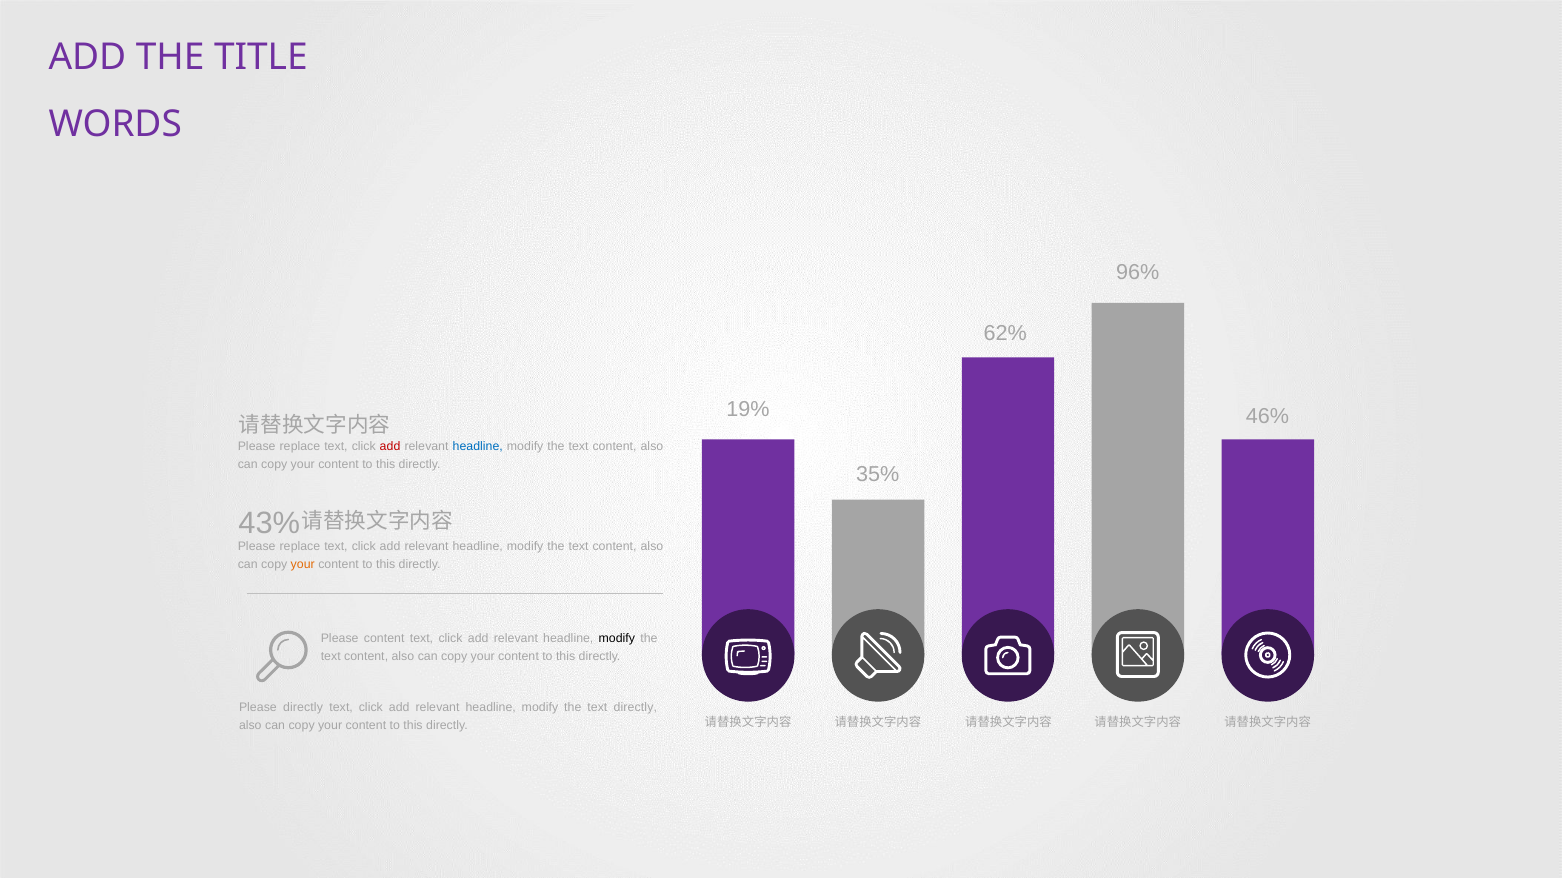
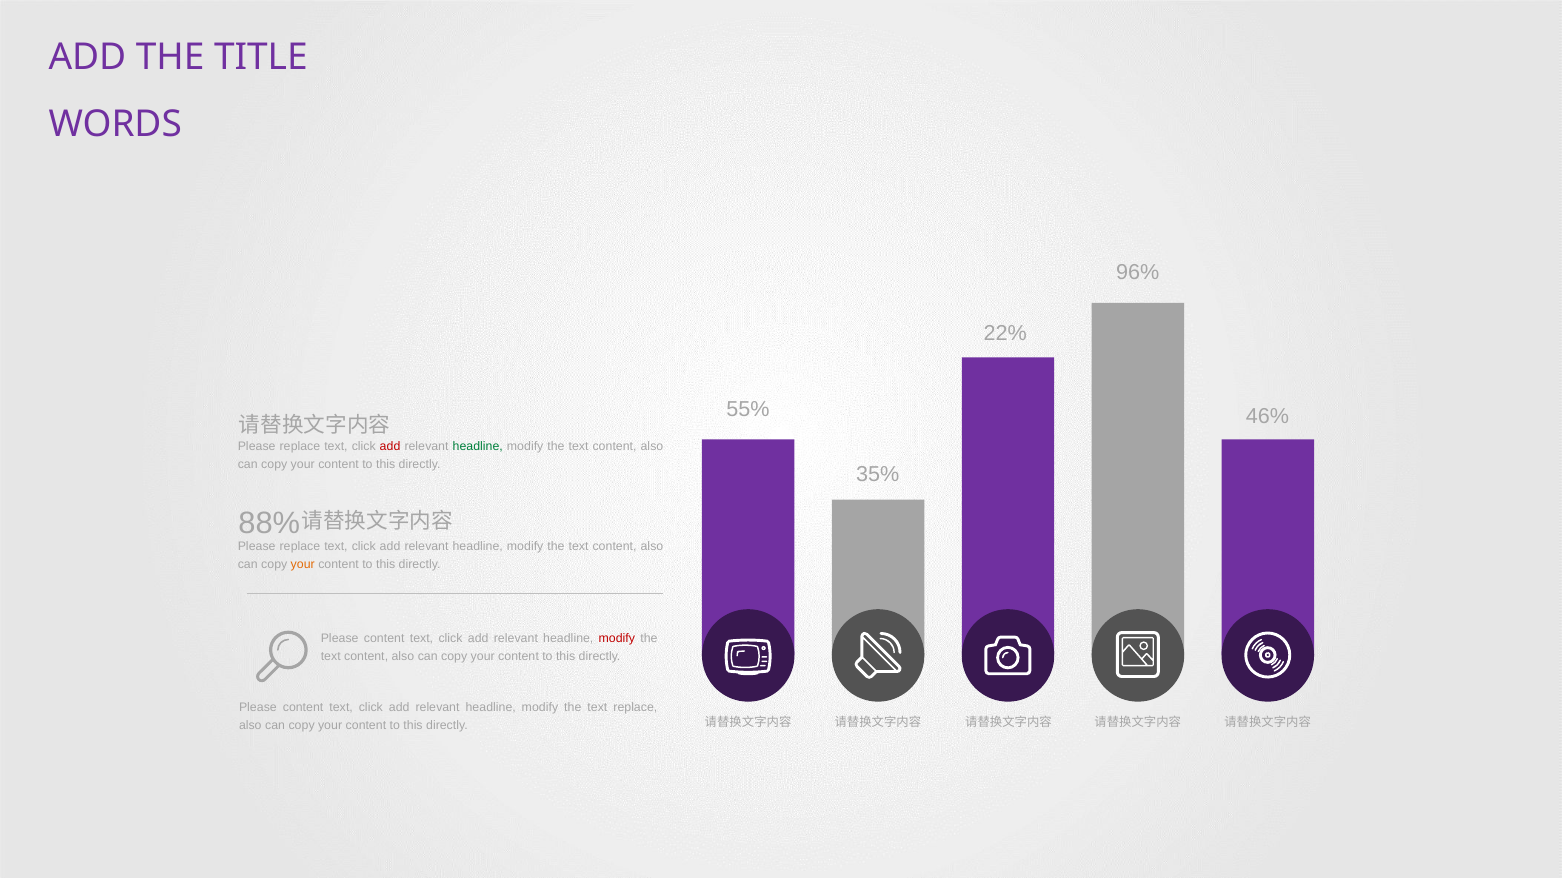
62%: 62% -> 22% (1005, 334)
19%: 19% -> 55% (748, 410)
headline colour: blue -> green (478, 447)
43%: 43% -> 88% (269, 524)
modify colour: black -> red (617, 639)
directly: directly -> content (303, 708)
text directly: directly -> replace (635, 708)
